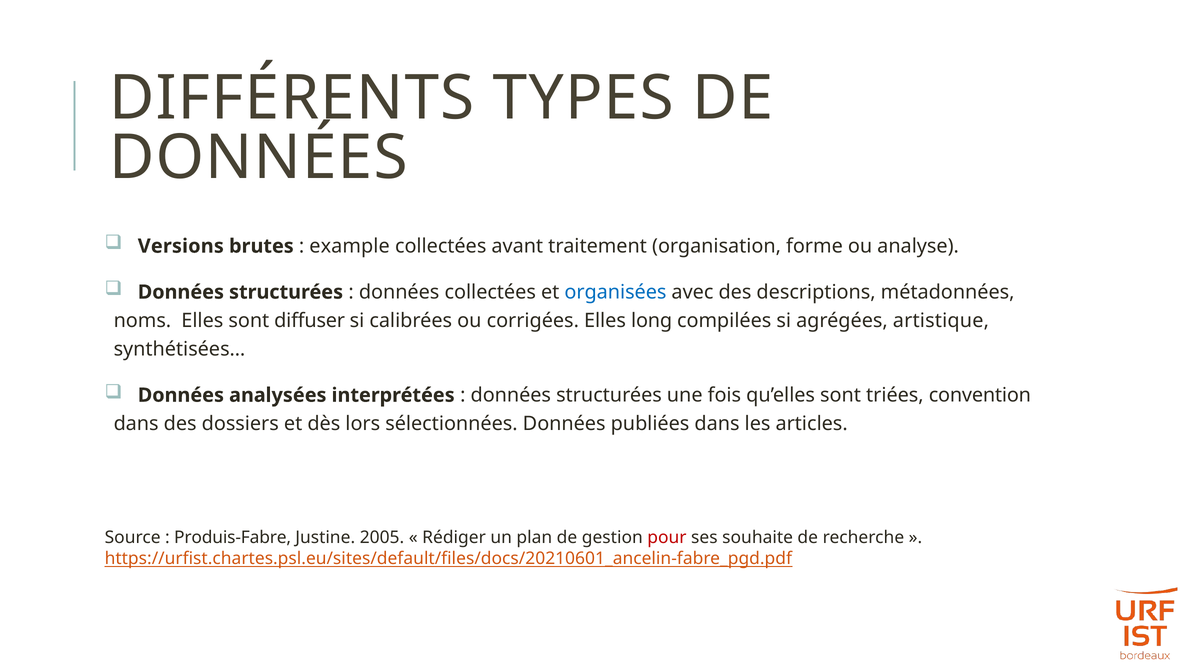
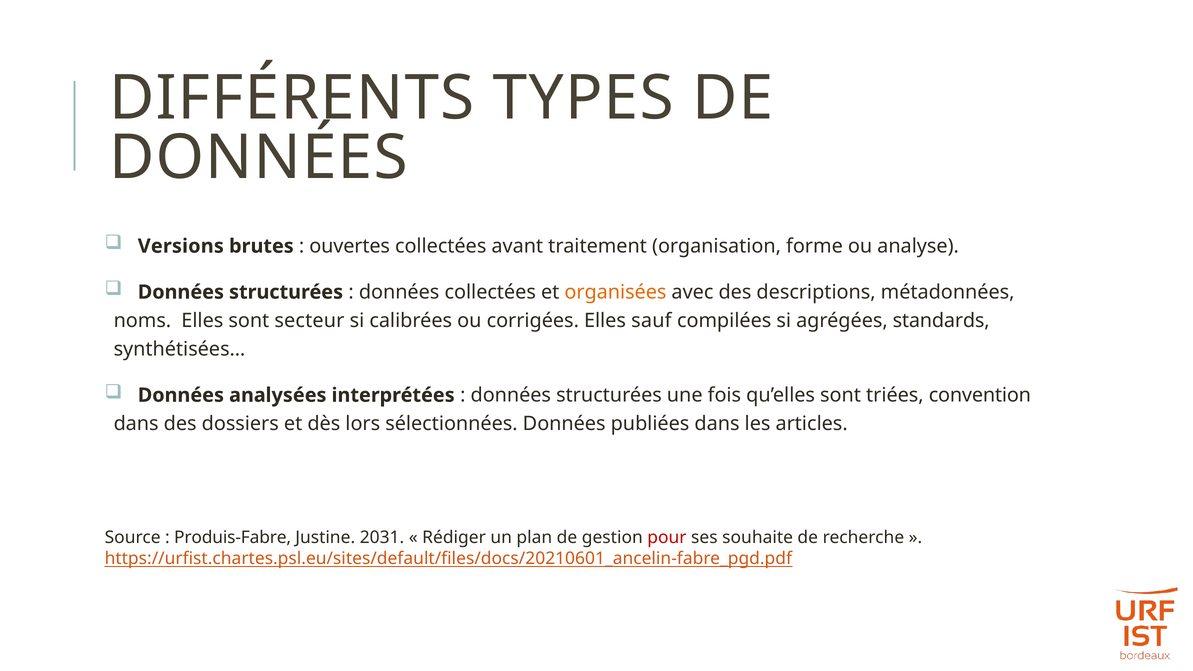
example: example -> ouvertes (350, 246)
organisées colour: blue -> orange (615, 292)
diffuser: diffuser -> secteur (309, 321)
long: long -> sauf (651, 321)
artistique: artistique -> standards (941, 321)
2005: 2005 -> 2031 (382, 538)
